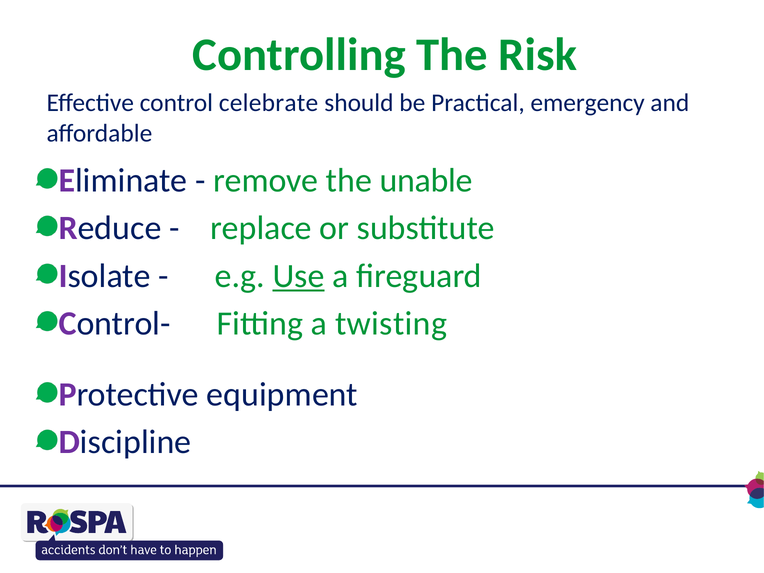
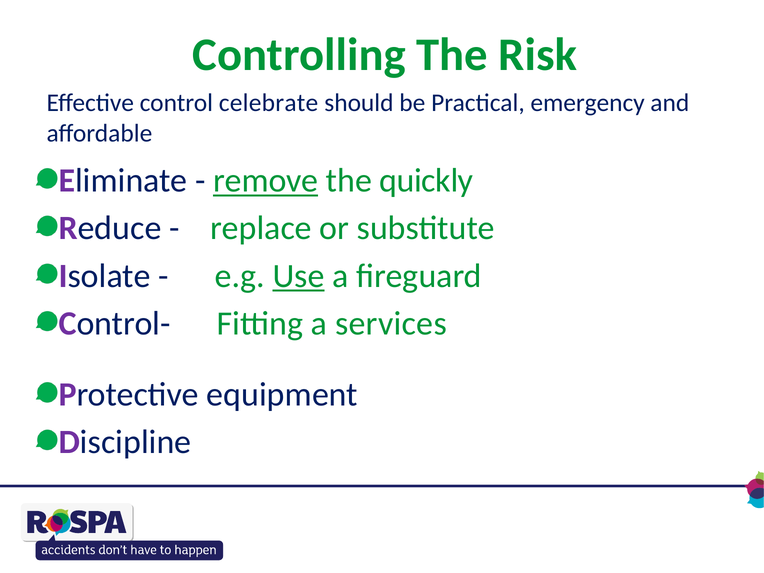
remove underline: none -> present (266, 181)
unable: unable -> quickly (426, 181)
twisting: twisting -> services (391, 323)
